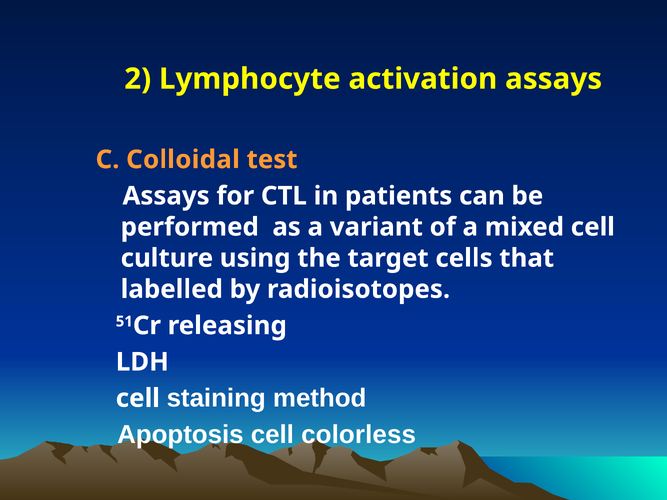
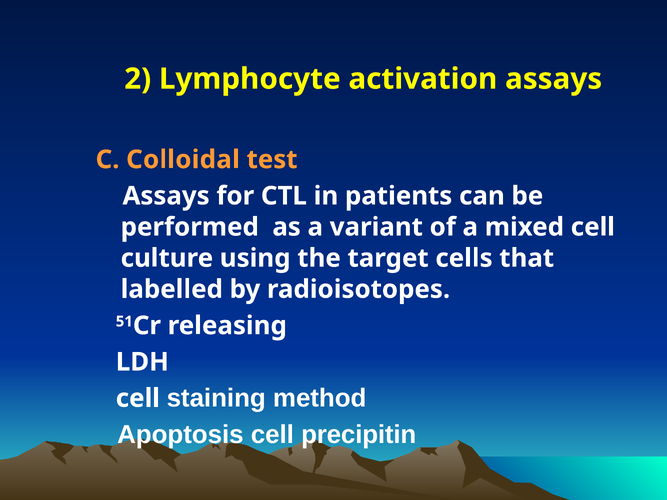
colorless: colorless -> precipitin (359, 435)
